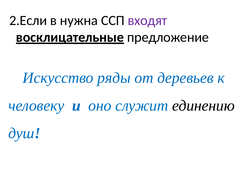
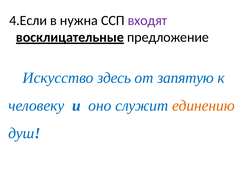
2.Если: 2.Если -> 4.Если (28, 20)
ряды: ряды -> здесь (114, 78)
деревьев: деревьев -> запятую (186, 78)
единению colour: black -> orange (203, 106)
